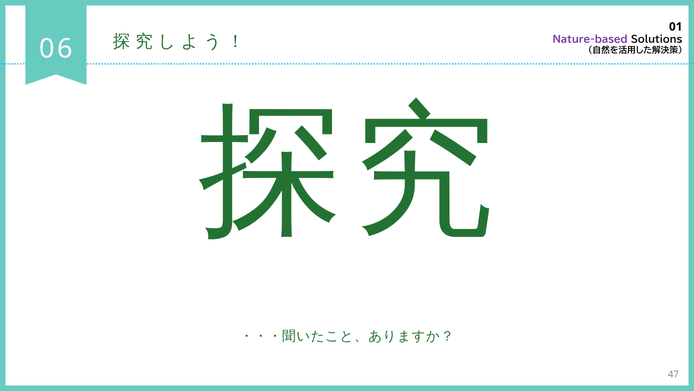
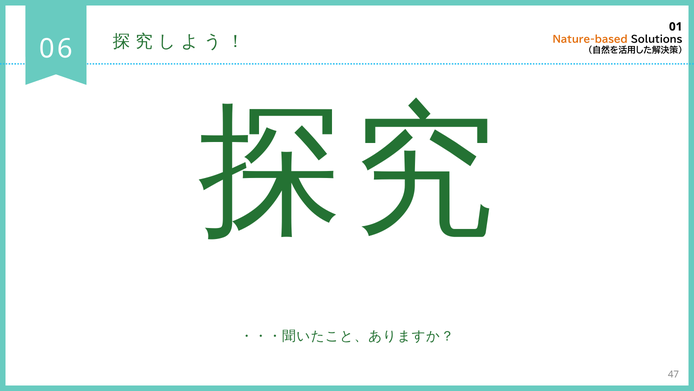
Nature-based colour: purple -> orange (590, 39)
